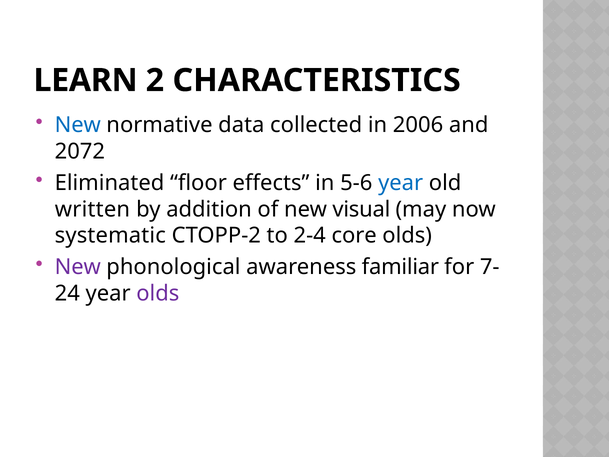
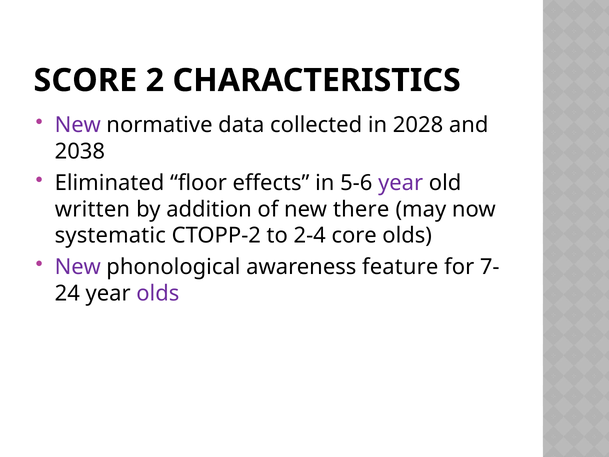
LEARN: LEARN -> SCORE (85, 80)
New colour: blue -> purple (78, 125)
2006: 2006 -> 2028 (418, 125)
2072: 2072 -> 2038 (80, 151)
year colour: blue -> purple (401, 183)
visual: visual -> there (361, 209)
familiar: familiar -> feature (400, 267)
